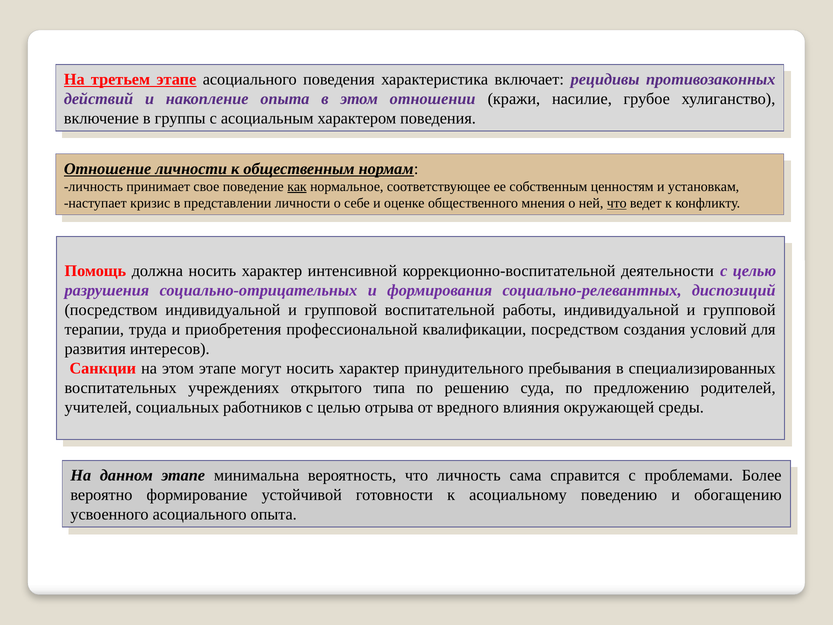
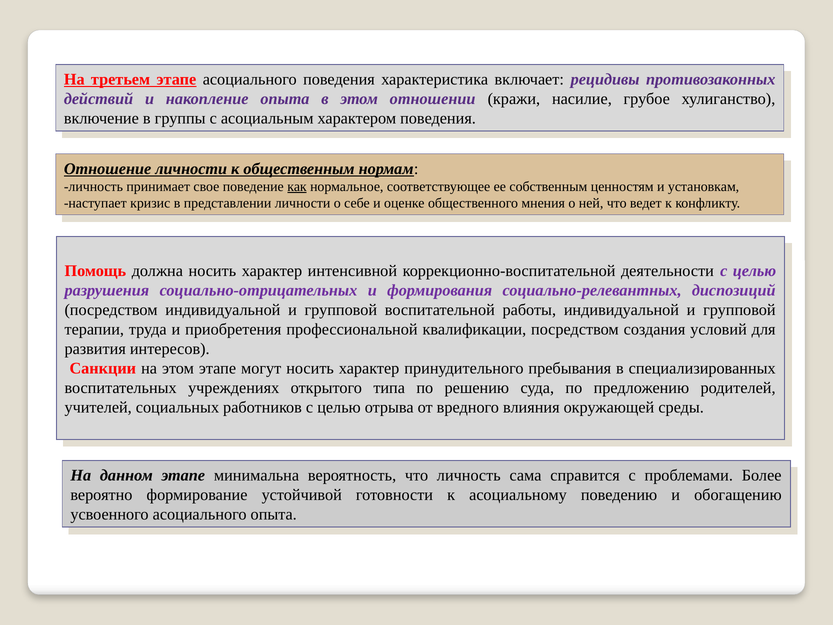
что underline: present -> none (617, 203)
